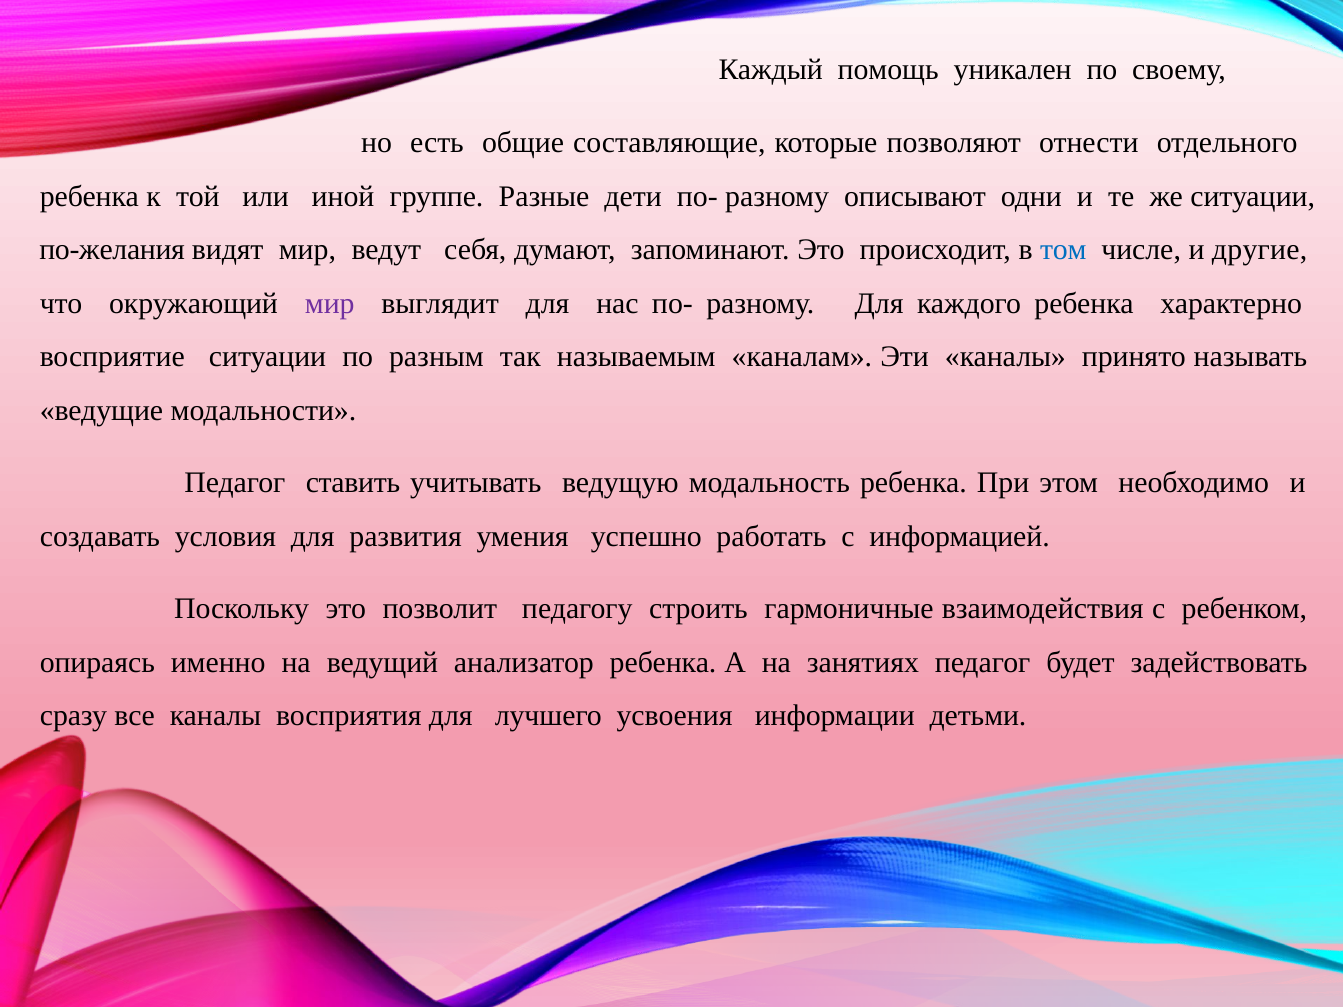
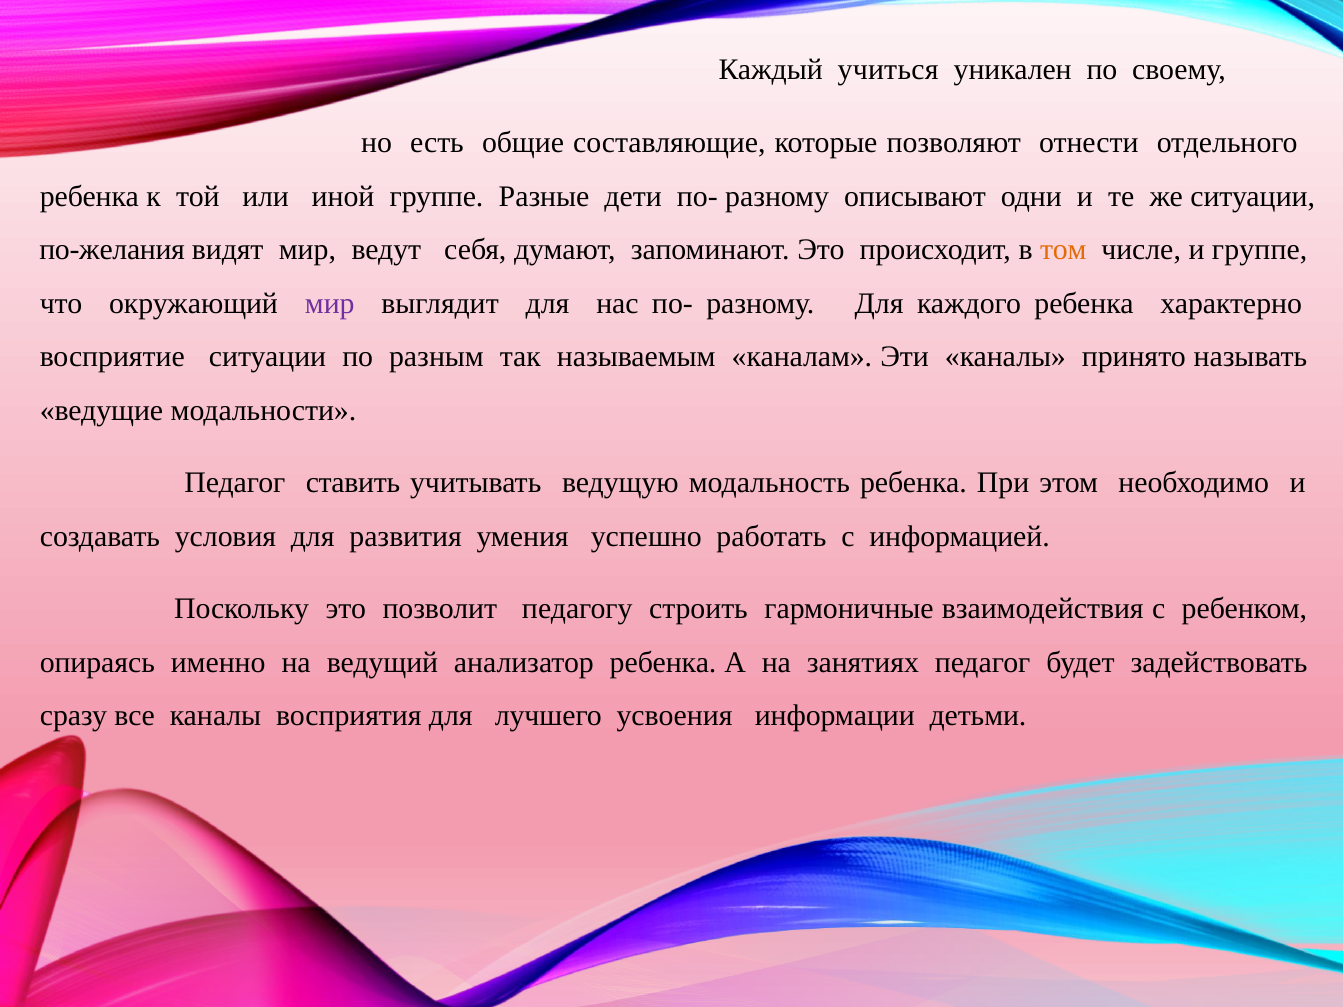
помощь: помощь -> учиться (888, 70)
том colour: blue -> orange (1063, 250)
и другие: другие -> группе (1260, 250)
